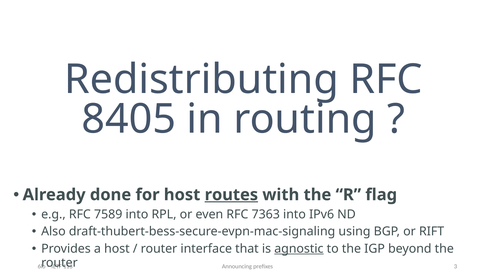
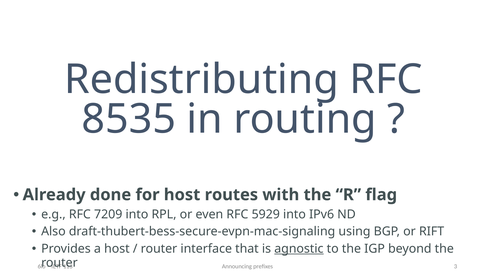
8405: 8405 -> 8535 (129, 119)
routes underline: present -> none (231, 194)
7589: 7589 -> 7209 (108, 214)
7363: 7363 -> 5929 (266, 214)
